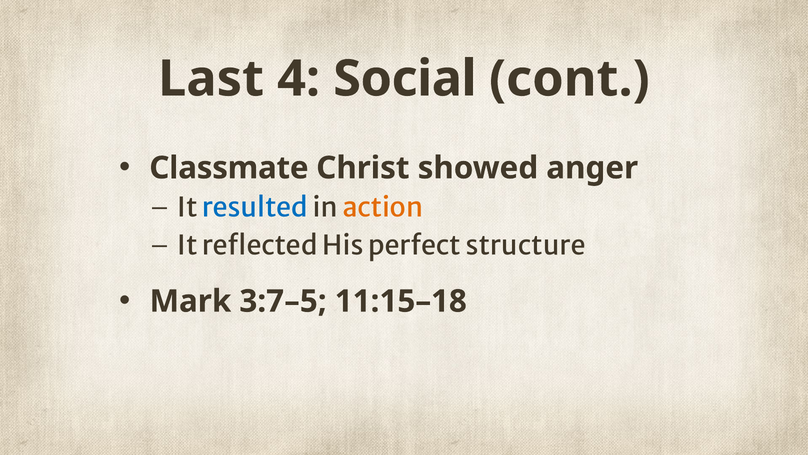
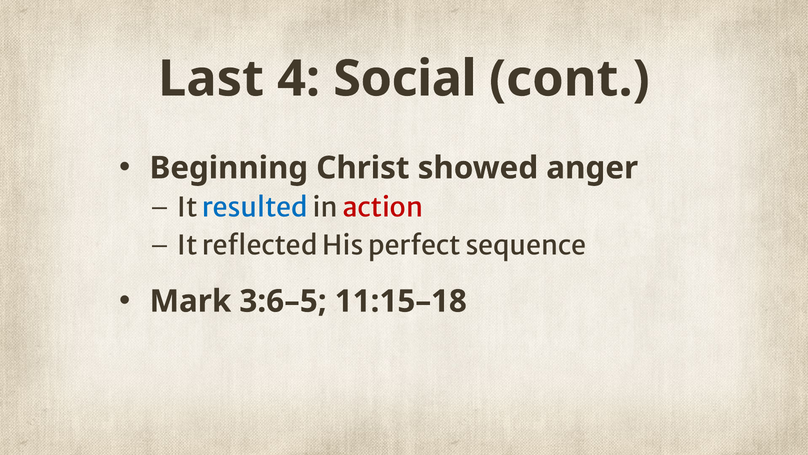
Classmate: Classmate -> Beginning (229, 168)
action colour: orange -> red (383, 208)
structure: structure -> sequence (526, 246)
3:7–5: 3:7–5 -> 3:6–5 (283, 301)
